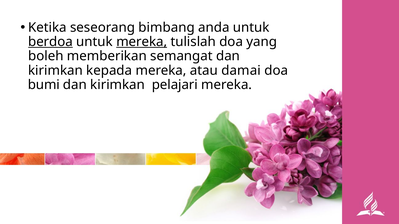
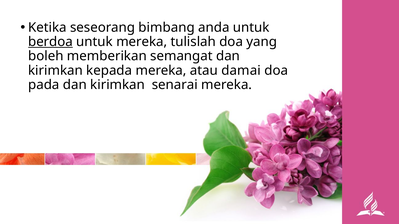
mereka underline: present -> none (142, 42)
bumi: bumi -> pada (44, 85)
pelajari: pelajari -> senarai (175, 85)
